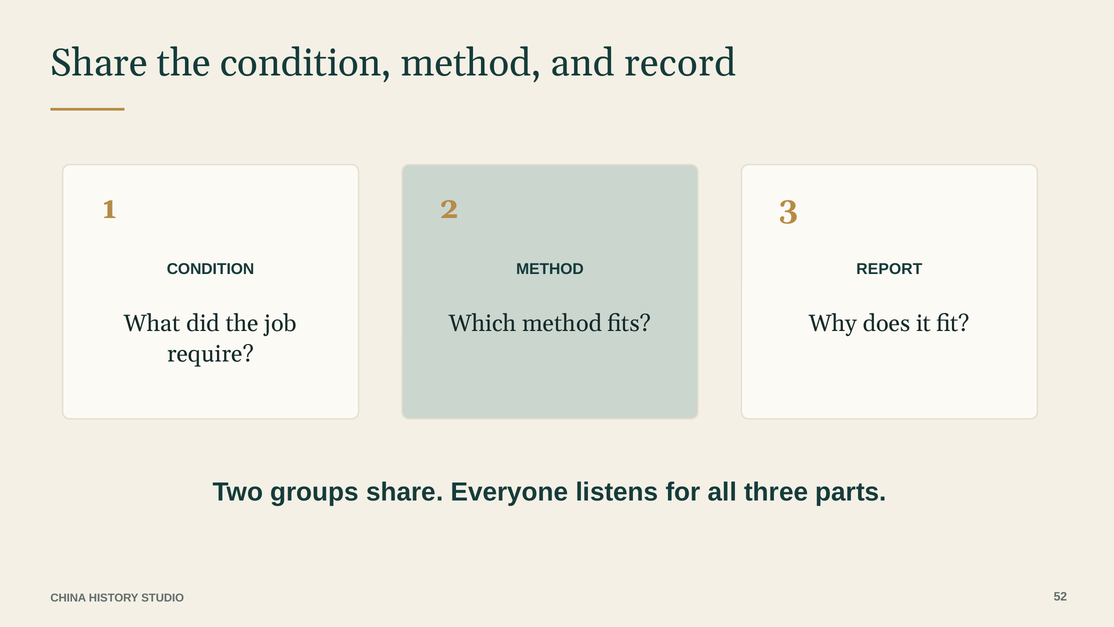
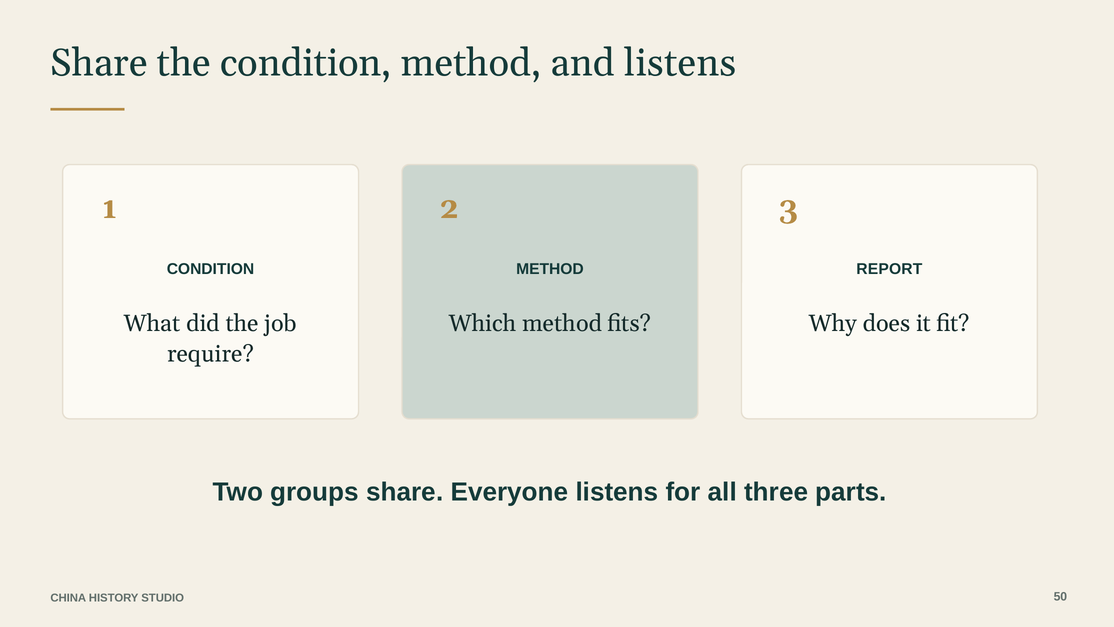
and record: record -> listens (680, 63)
52: 52 -> 50 (1060, 596)
